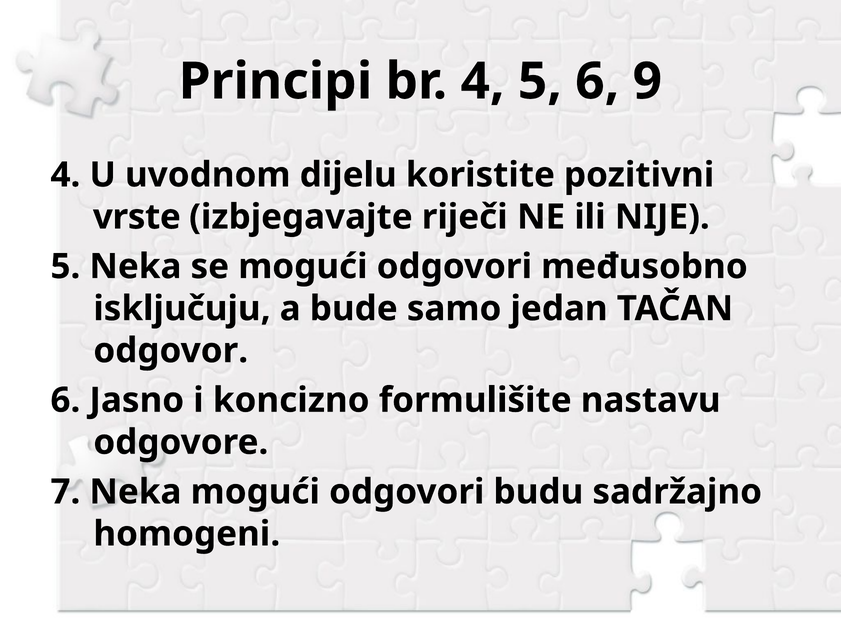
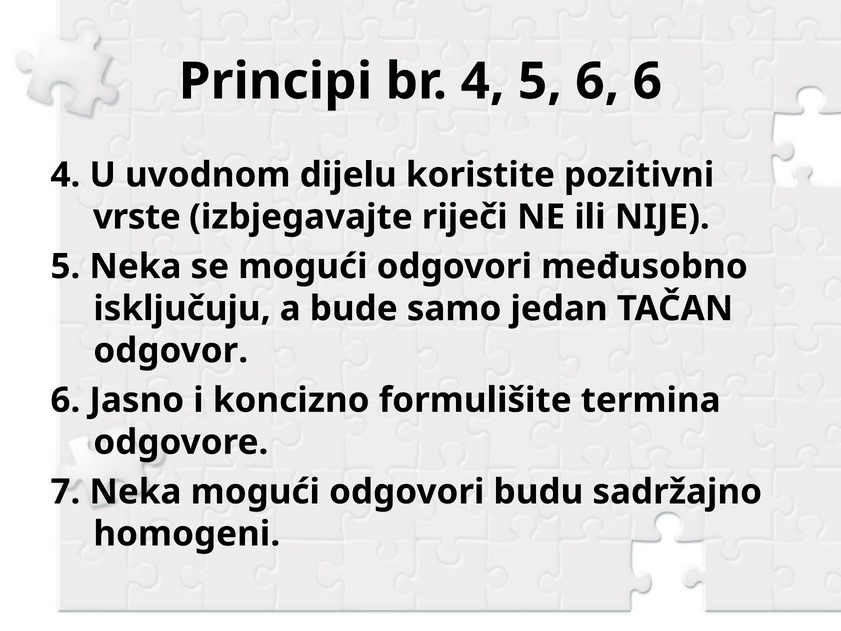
6 9: 9 -> 6 (647, 81)
nastavu: nastavu -> termina (651, 400)
